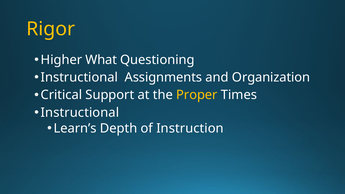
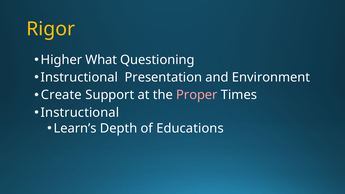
Assignments: Assignments -> Presentation (163, 77)
Organization: Organization -> Environment (271, 77)
Critical: Critical -> Create (61, 95)
Proper colour: yellow -> pink (197, 95)
Instruction: Instruction -> Educations (190, 128)
